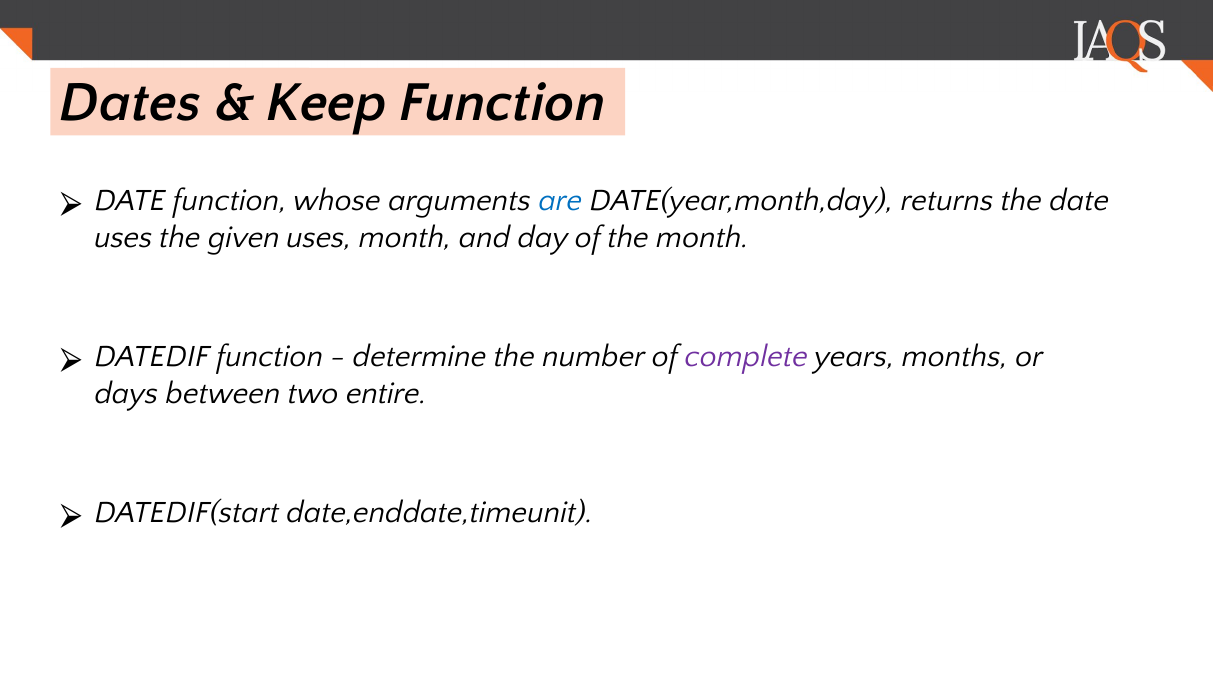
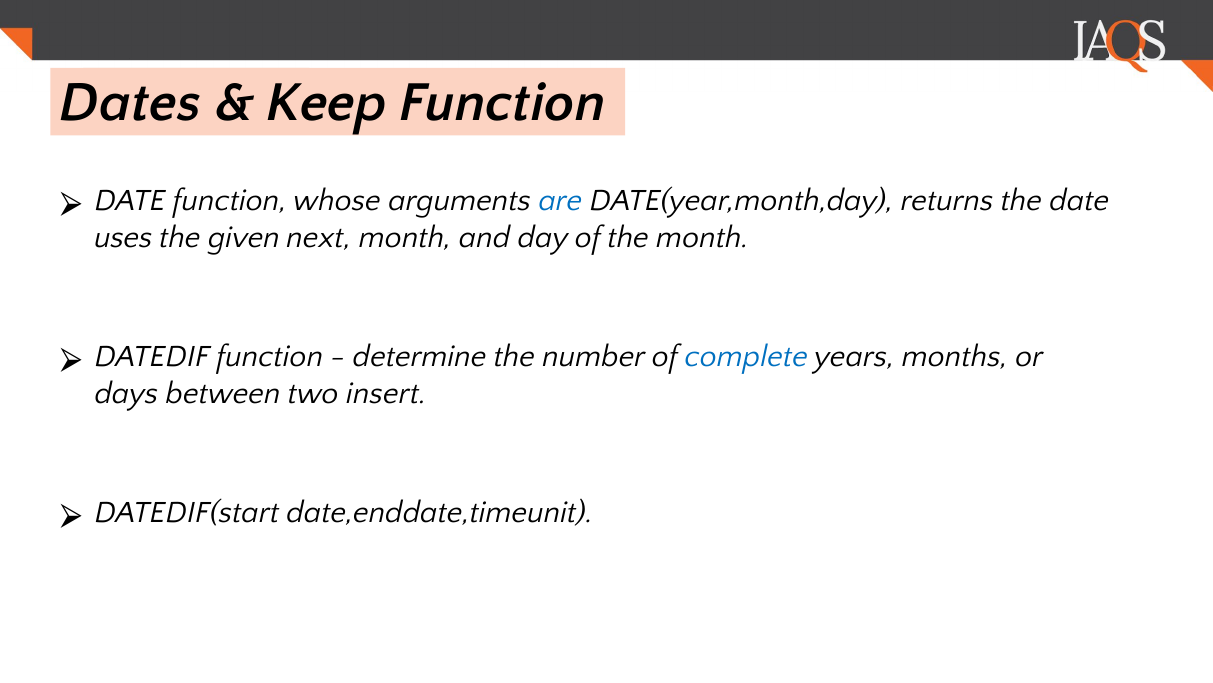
given uses: uses -> next (319, 237)
complete colour: purple -> blue (746, 356)
entire: entire -> insert (386, 393)
